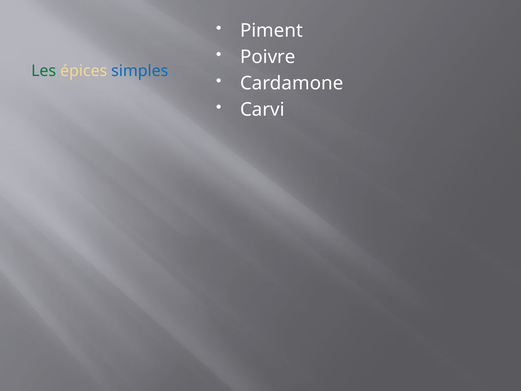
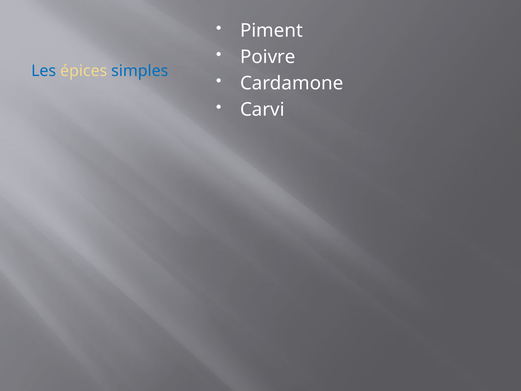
Les colour: green -> blue (44, 71)
